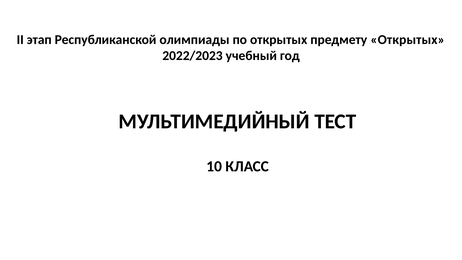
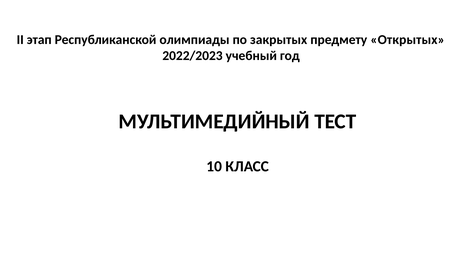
по открытых: открытых -> закрытых (279, 40)
